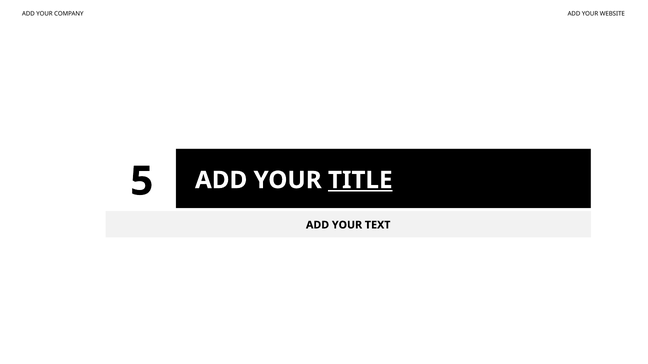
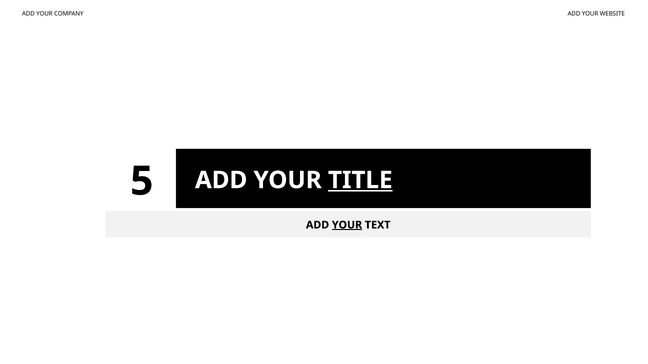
YOUR underline: none -> present (347, 225)
